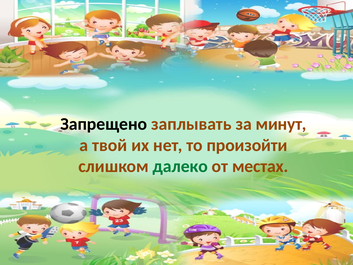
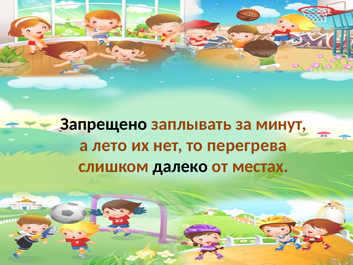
твой: твой -> лето (110, 145)
произойти: произойти -> перегрева (247, 145)
далеко colour: green -> black (180, 166)
